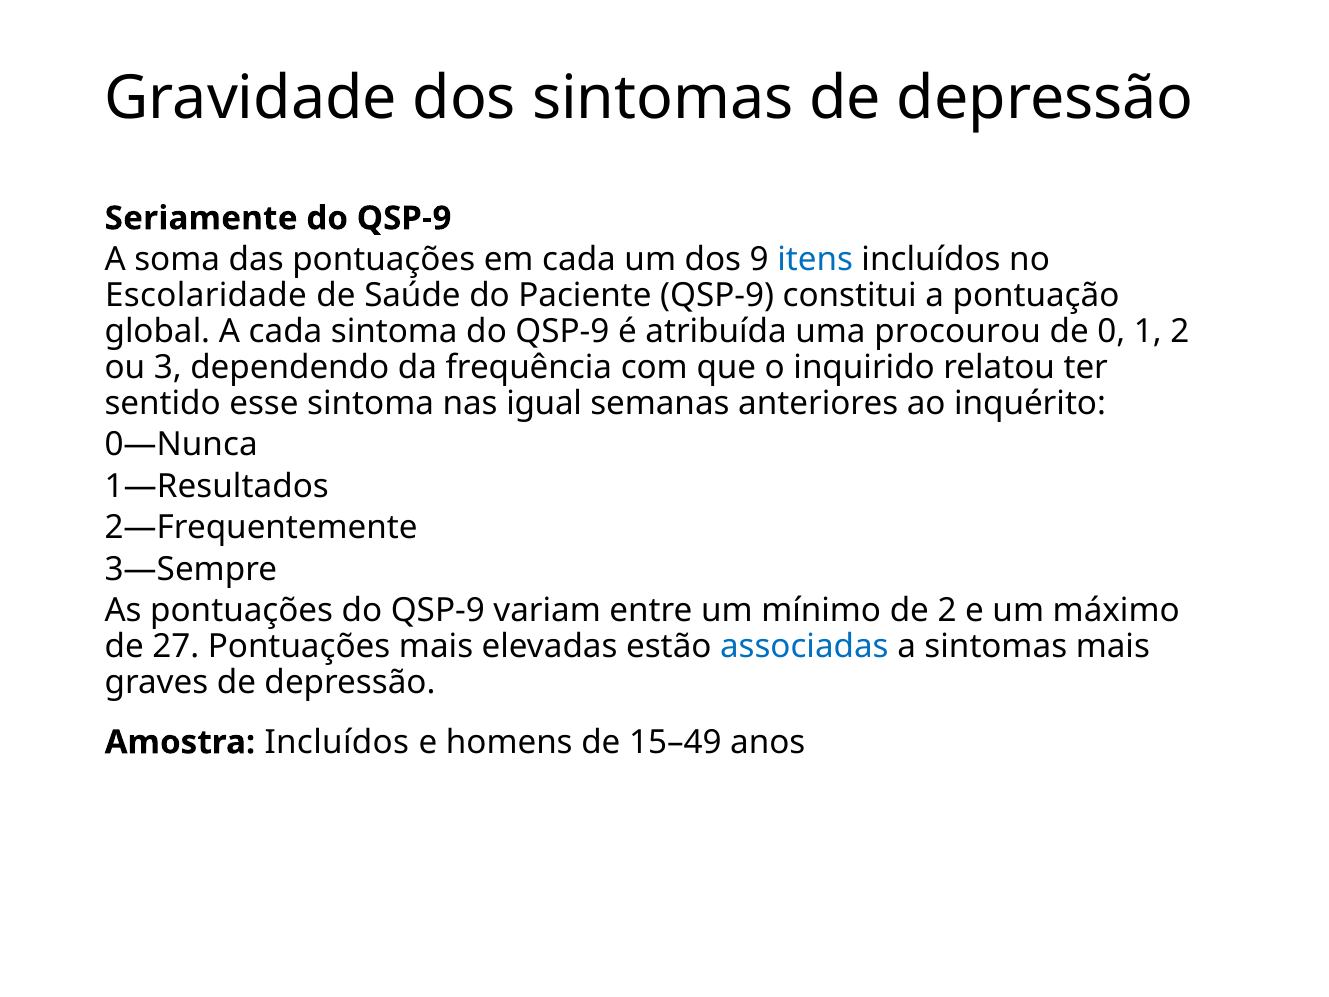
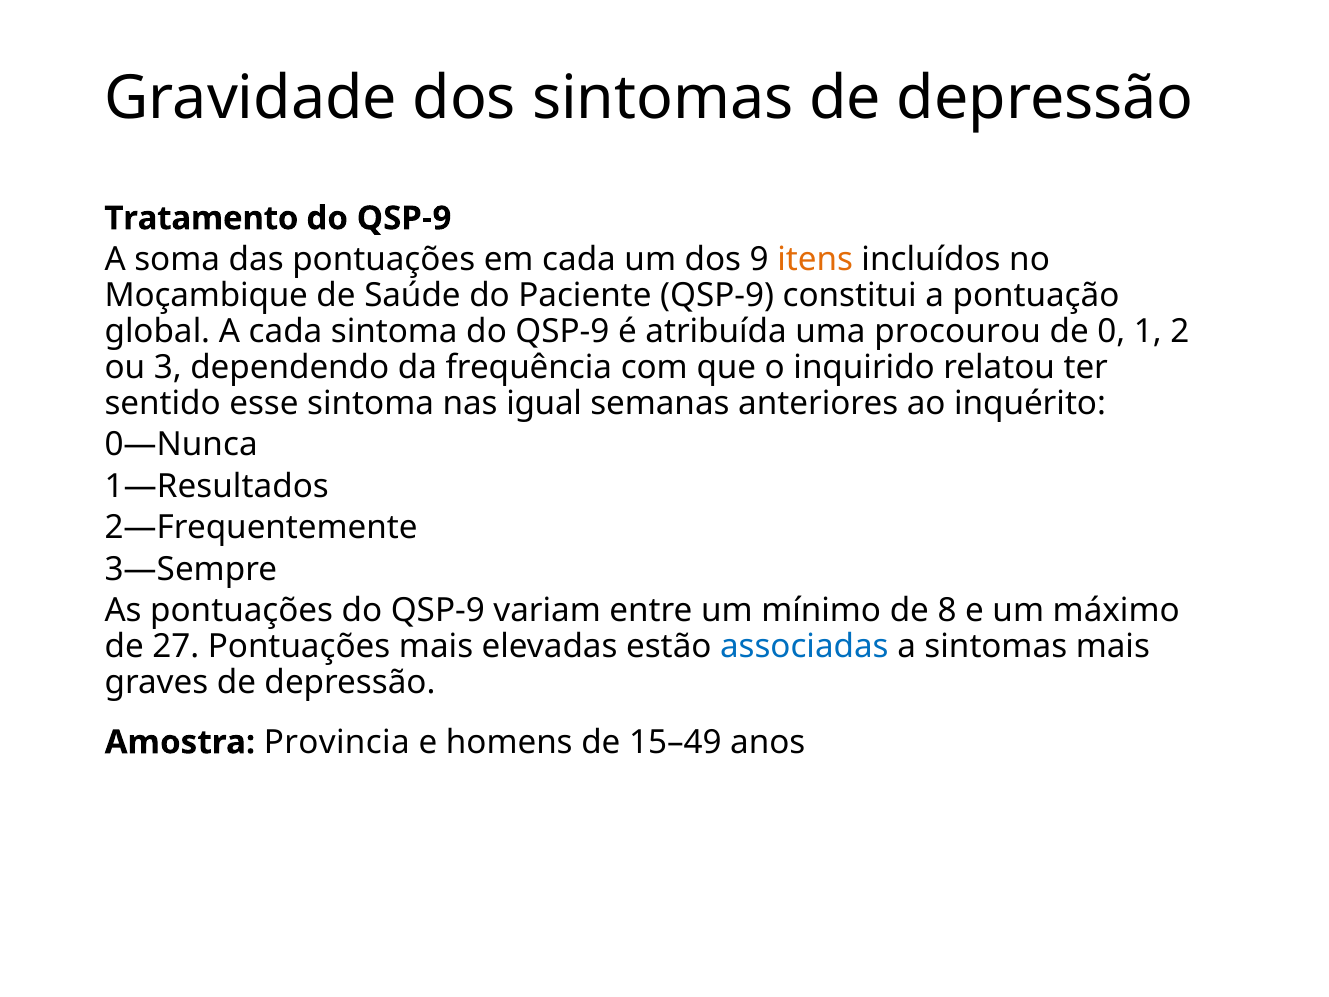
Seriamente: Seriamente -> Tratamento (201, 218)
itens colour: blue -> orange (815, 260)
Escolaridade: Escolaridade -> Moçambique (206, 296)
de 2: 2 -> 8 (947, 610)
Amostra Incluídos: Incluídos -> Provincia (337, 742)
